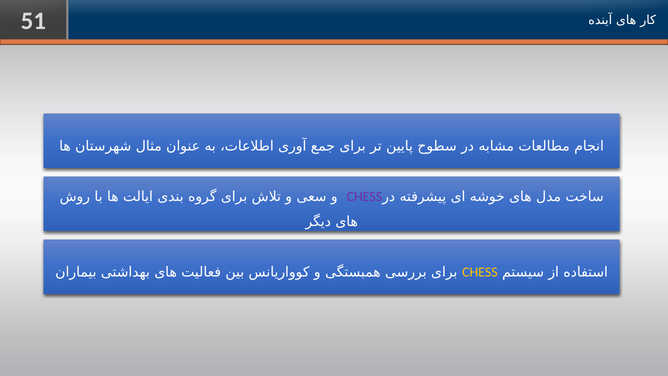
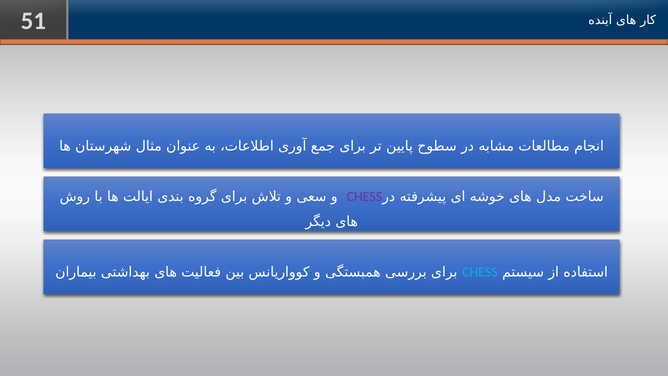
CHESS colour: yellow -> light blue (480, 272)
